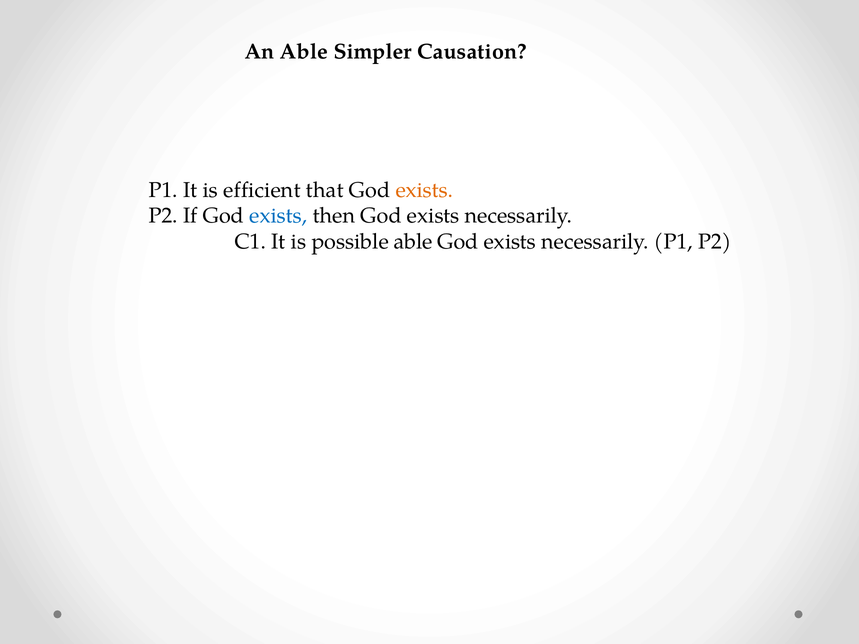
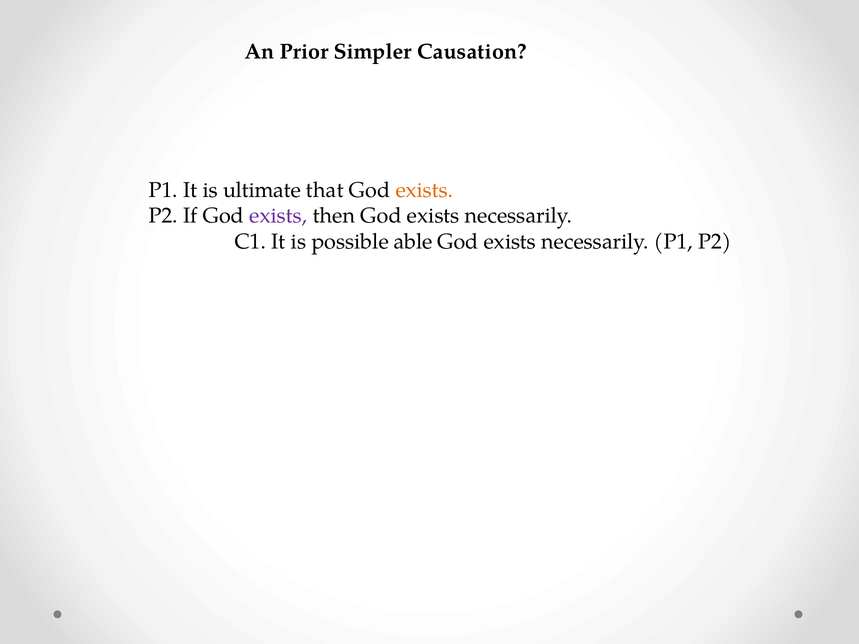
An Able: Able -> Prior (304, 52)
efficient: efficient -> ultimate (262, 190)
exists colour: blue -> purple (278, 216)
